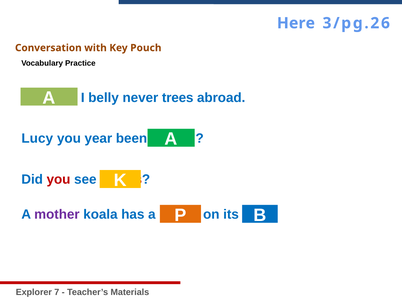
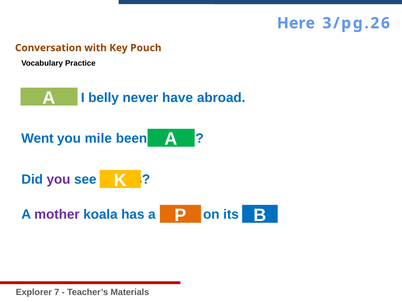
trees: trees -> have (178, 97)
Lucy: Lucy -> Went (37, 138)
year: year -> mile (98, 138)
you colour: red -> purple (59, 179)
